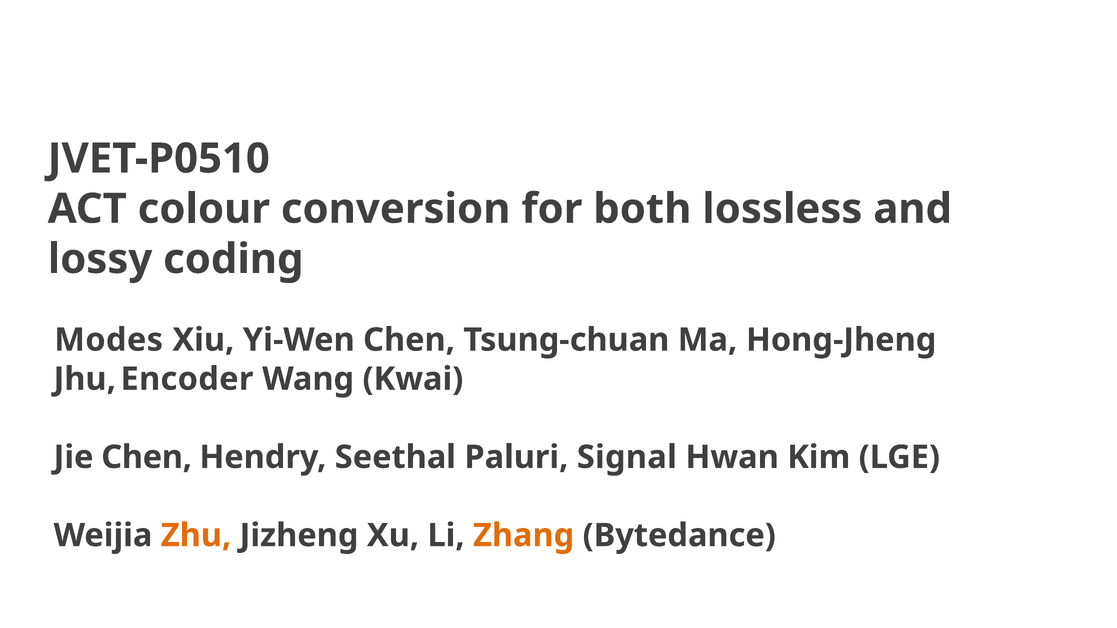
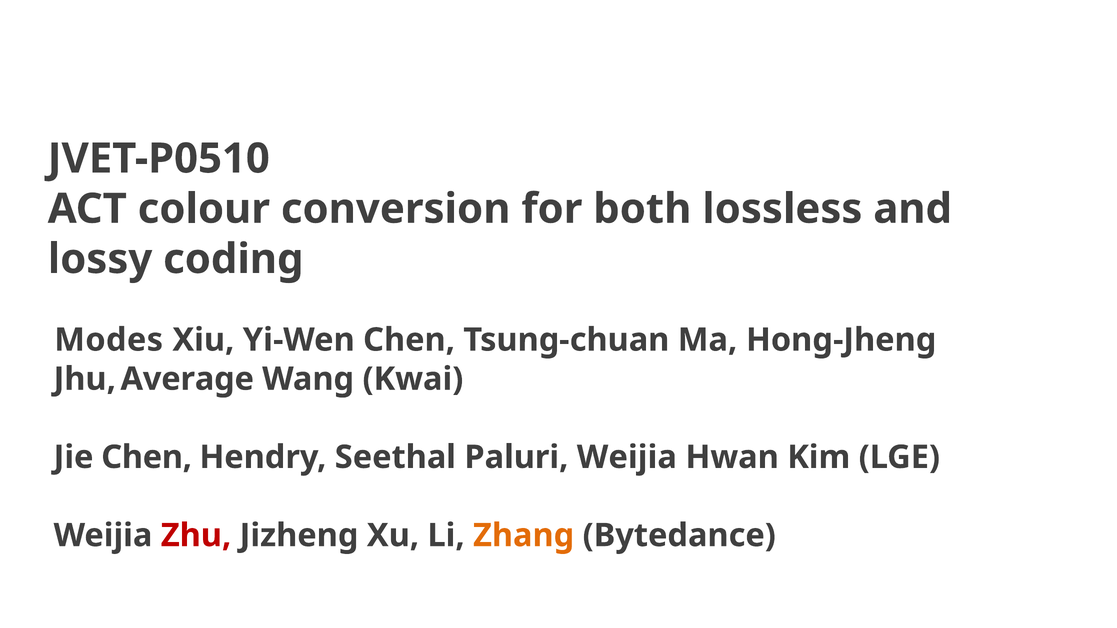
Encoder: Encoder -> Average (187, 379)
Paluri Signal: Signal -> Weijia (627, 457)
Zhu colour: orange -> red (196, 536)
